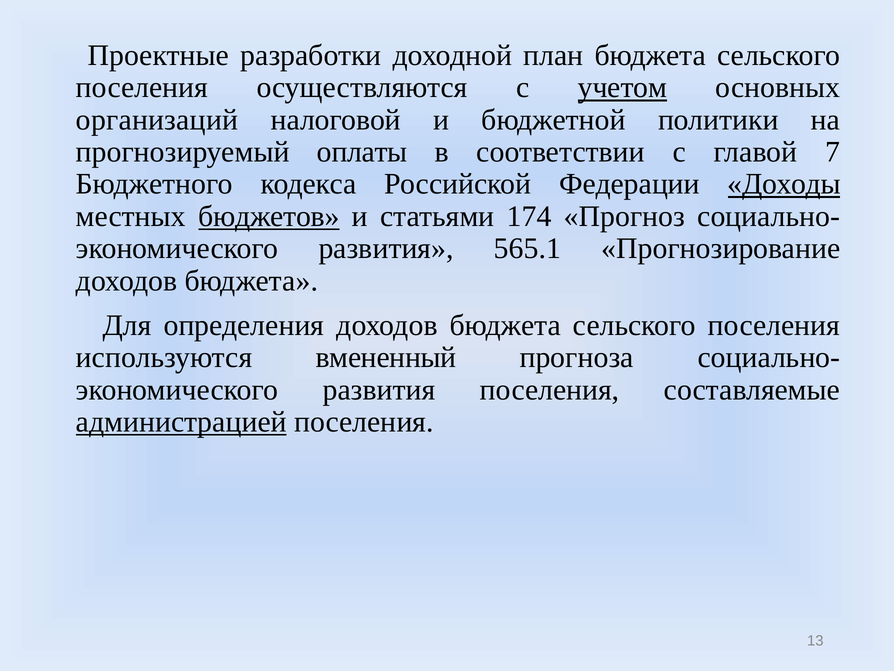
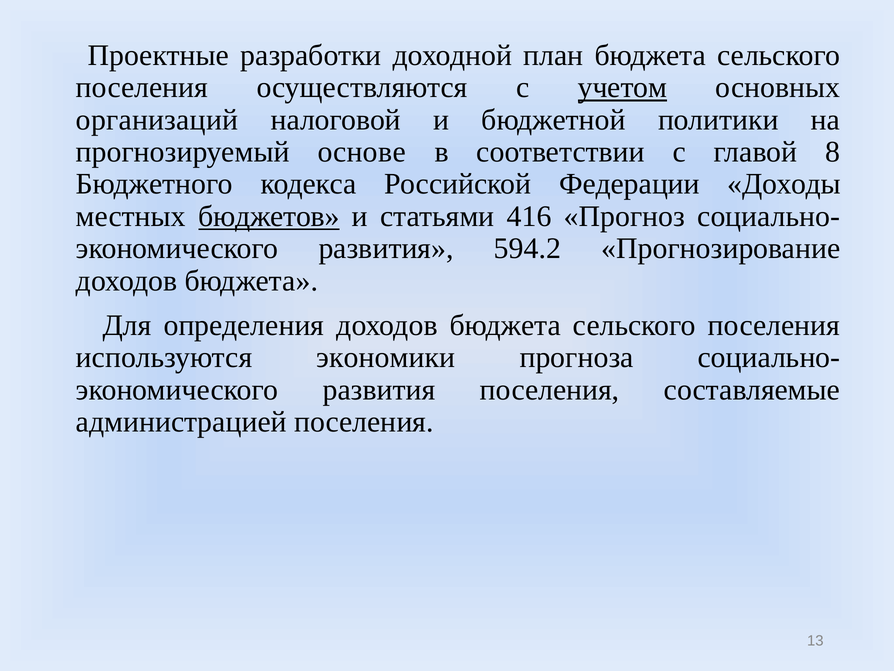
оплаты: оплаты -> основе (362, 152)
7: 7 -> 8 (833, 152)
Доходы underline: present -> none (784, 184)
174: 174 -> 416 (529, 216)
565.1: 565.1 -> 594.2 (527, 248)
вмененный: вмененный -> экономики (386, 357)
администрацией underline: present -> none (181, 422)
